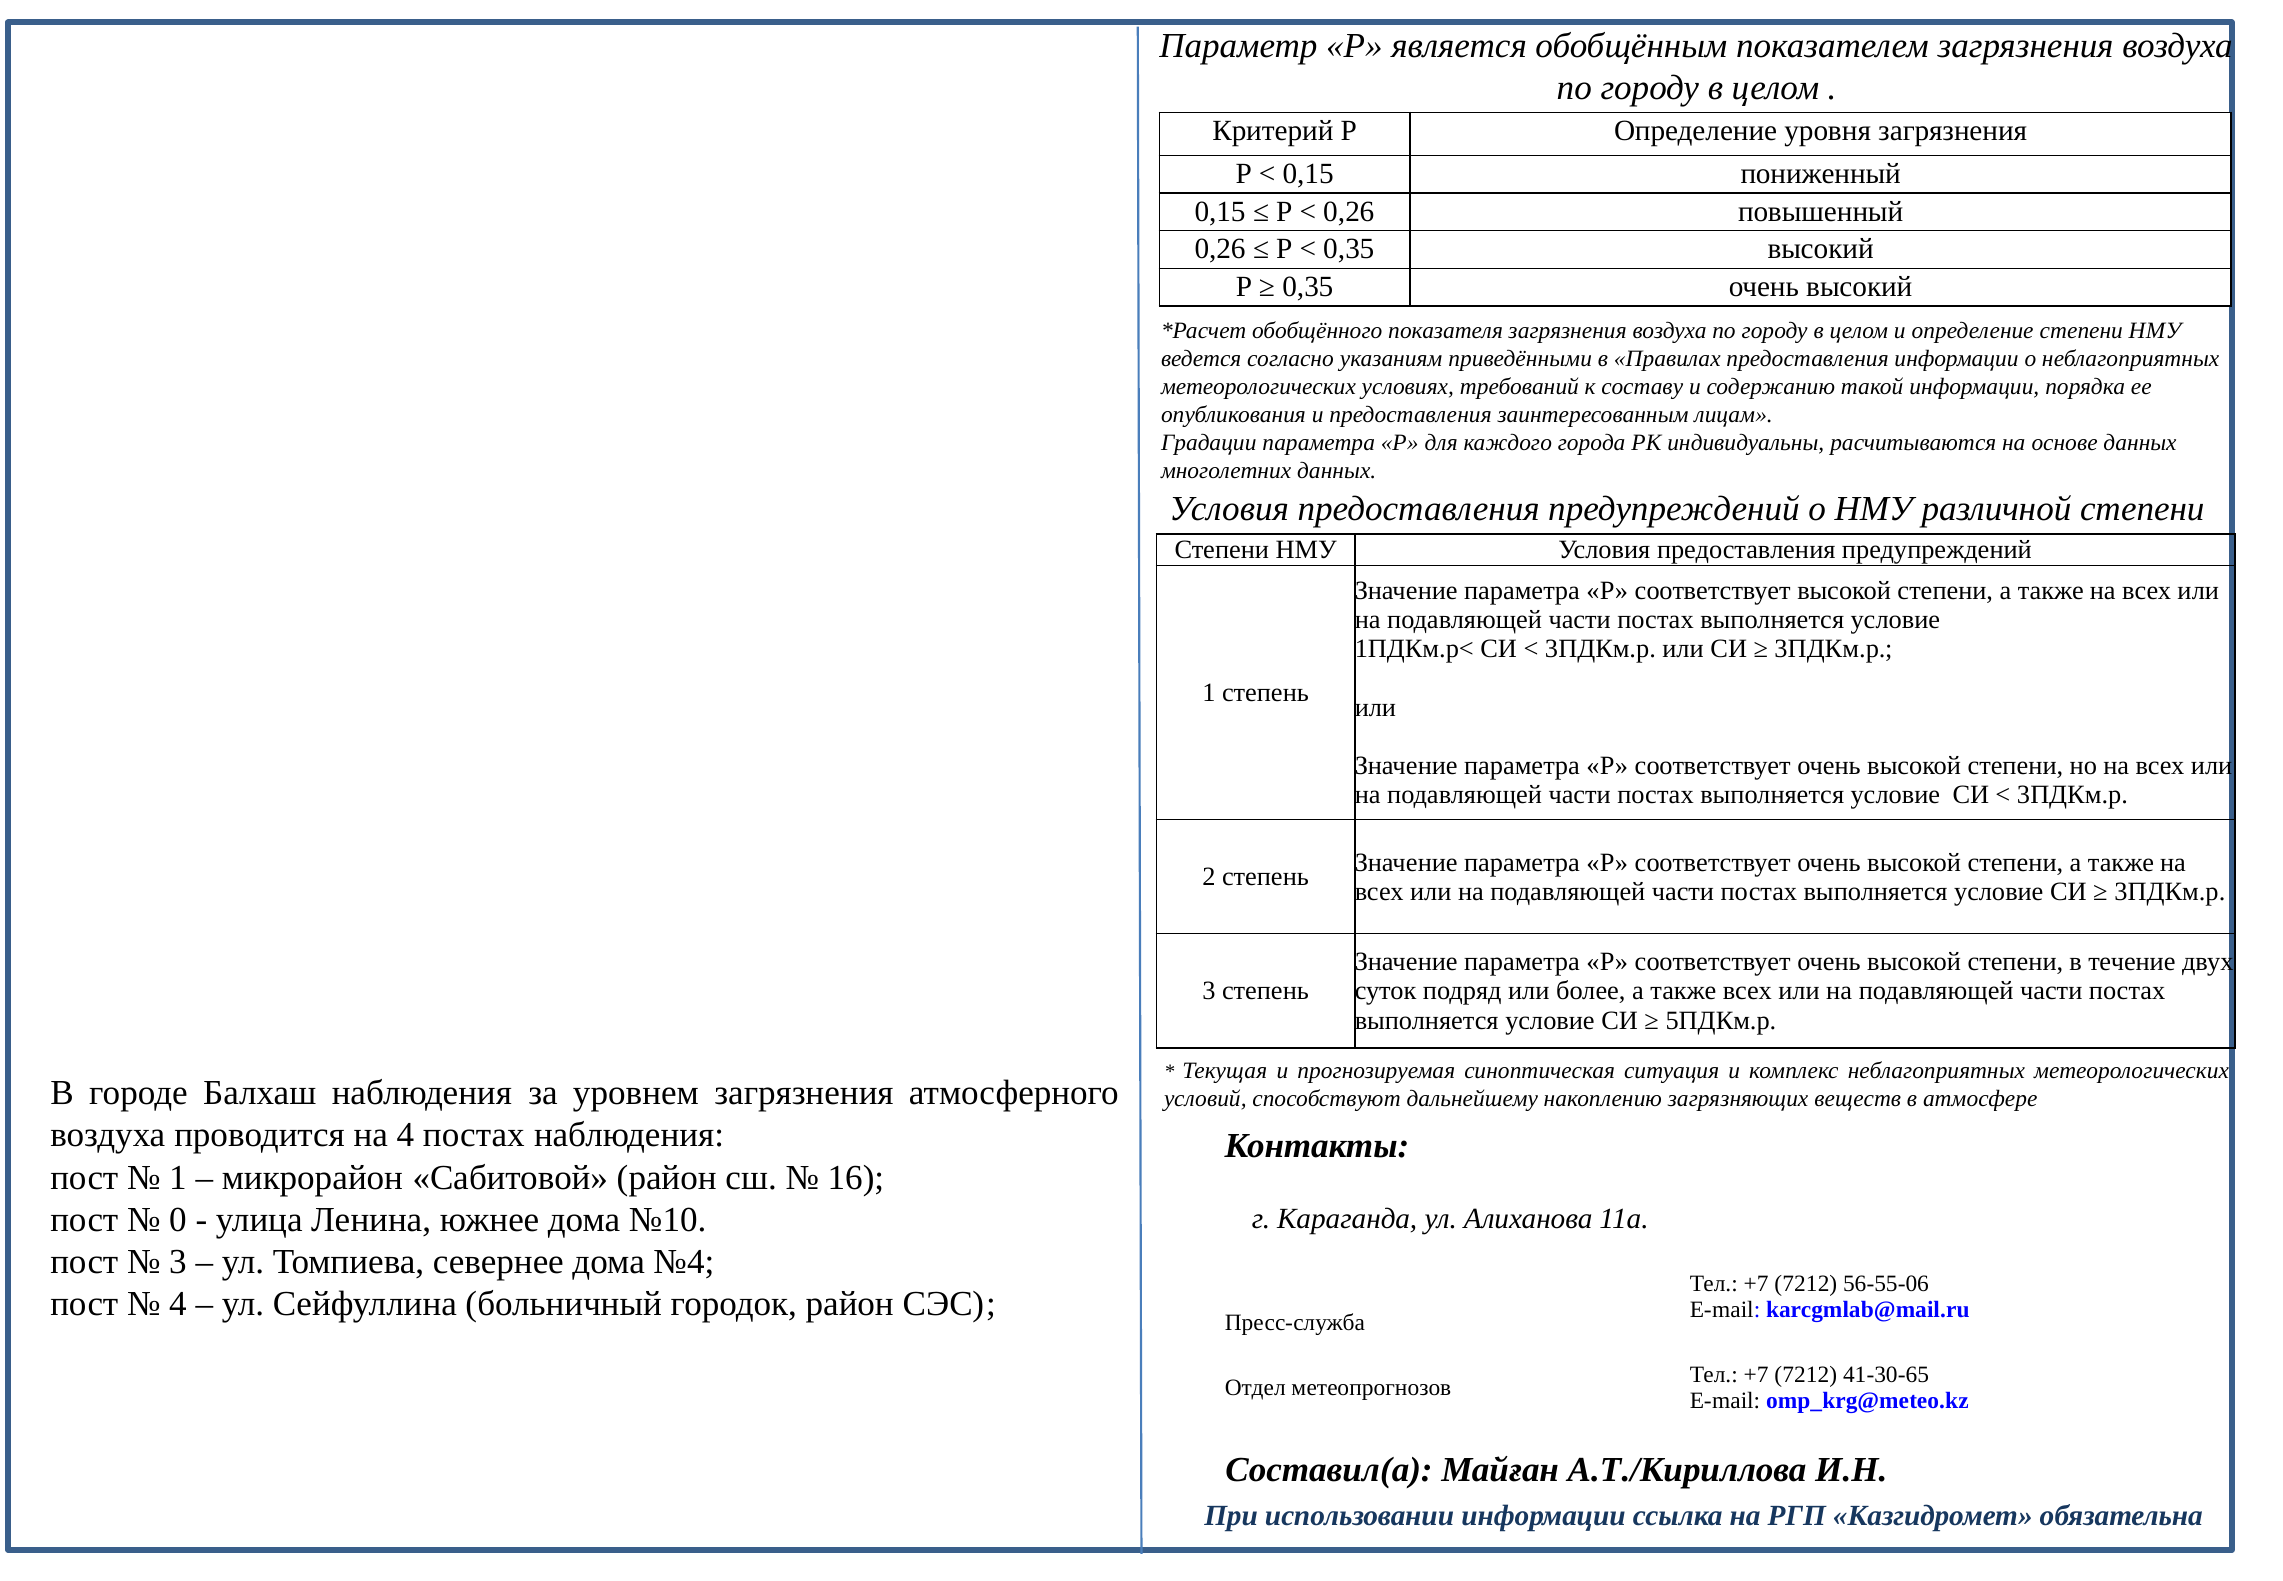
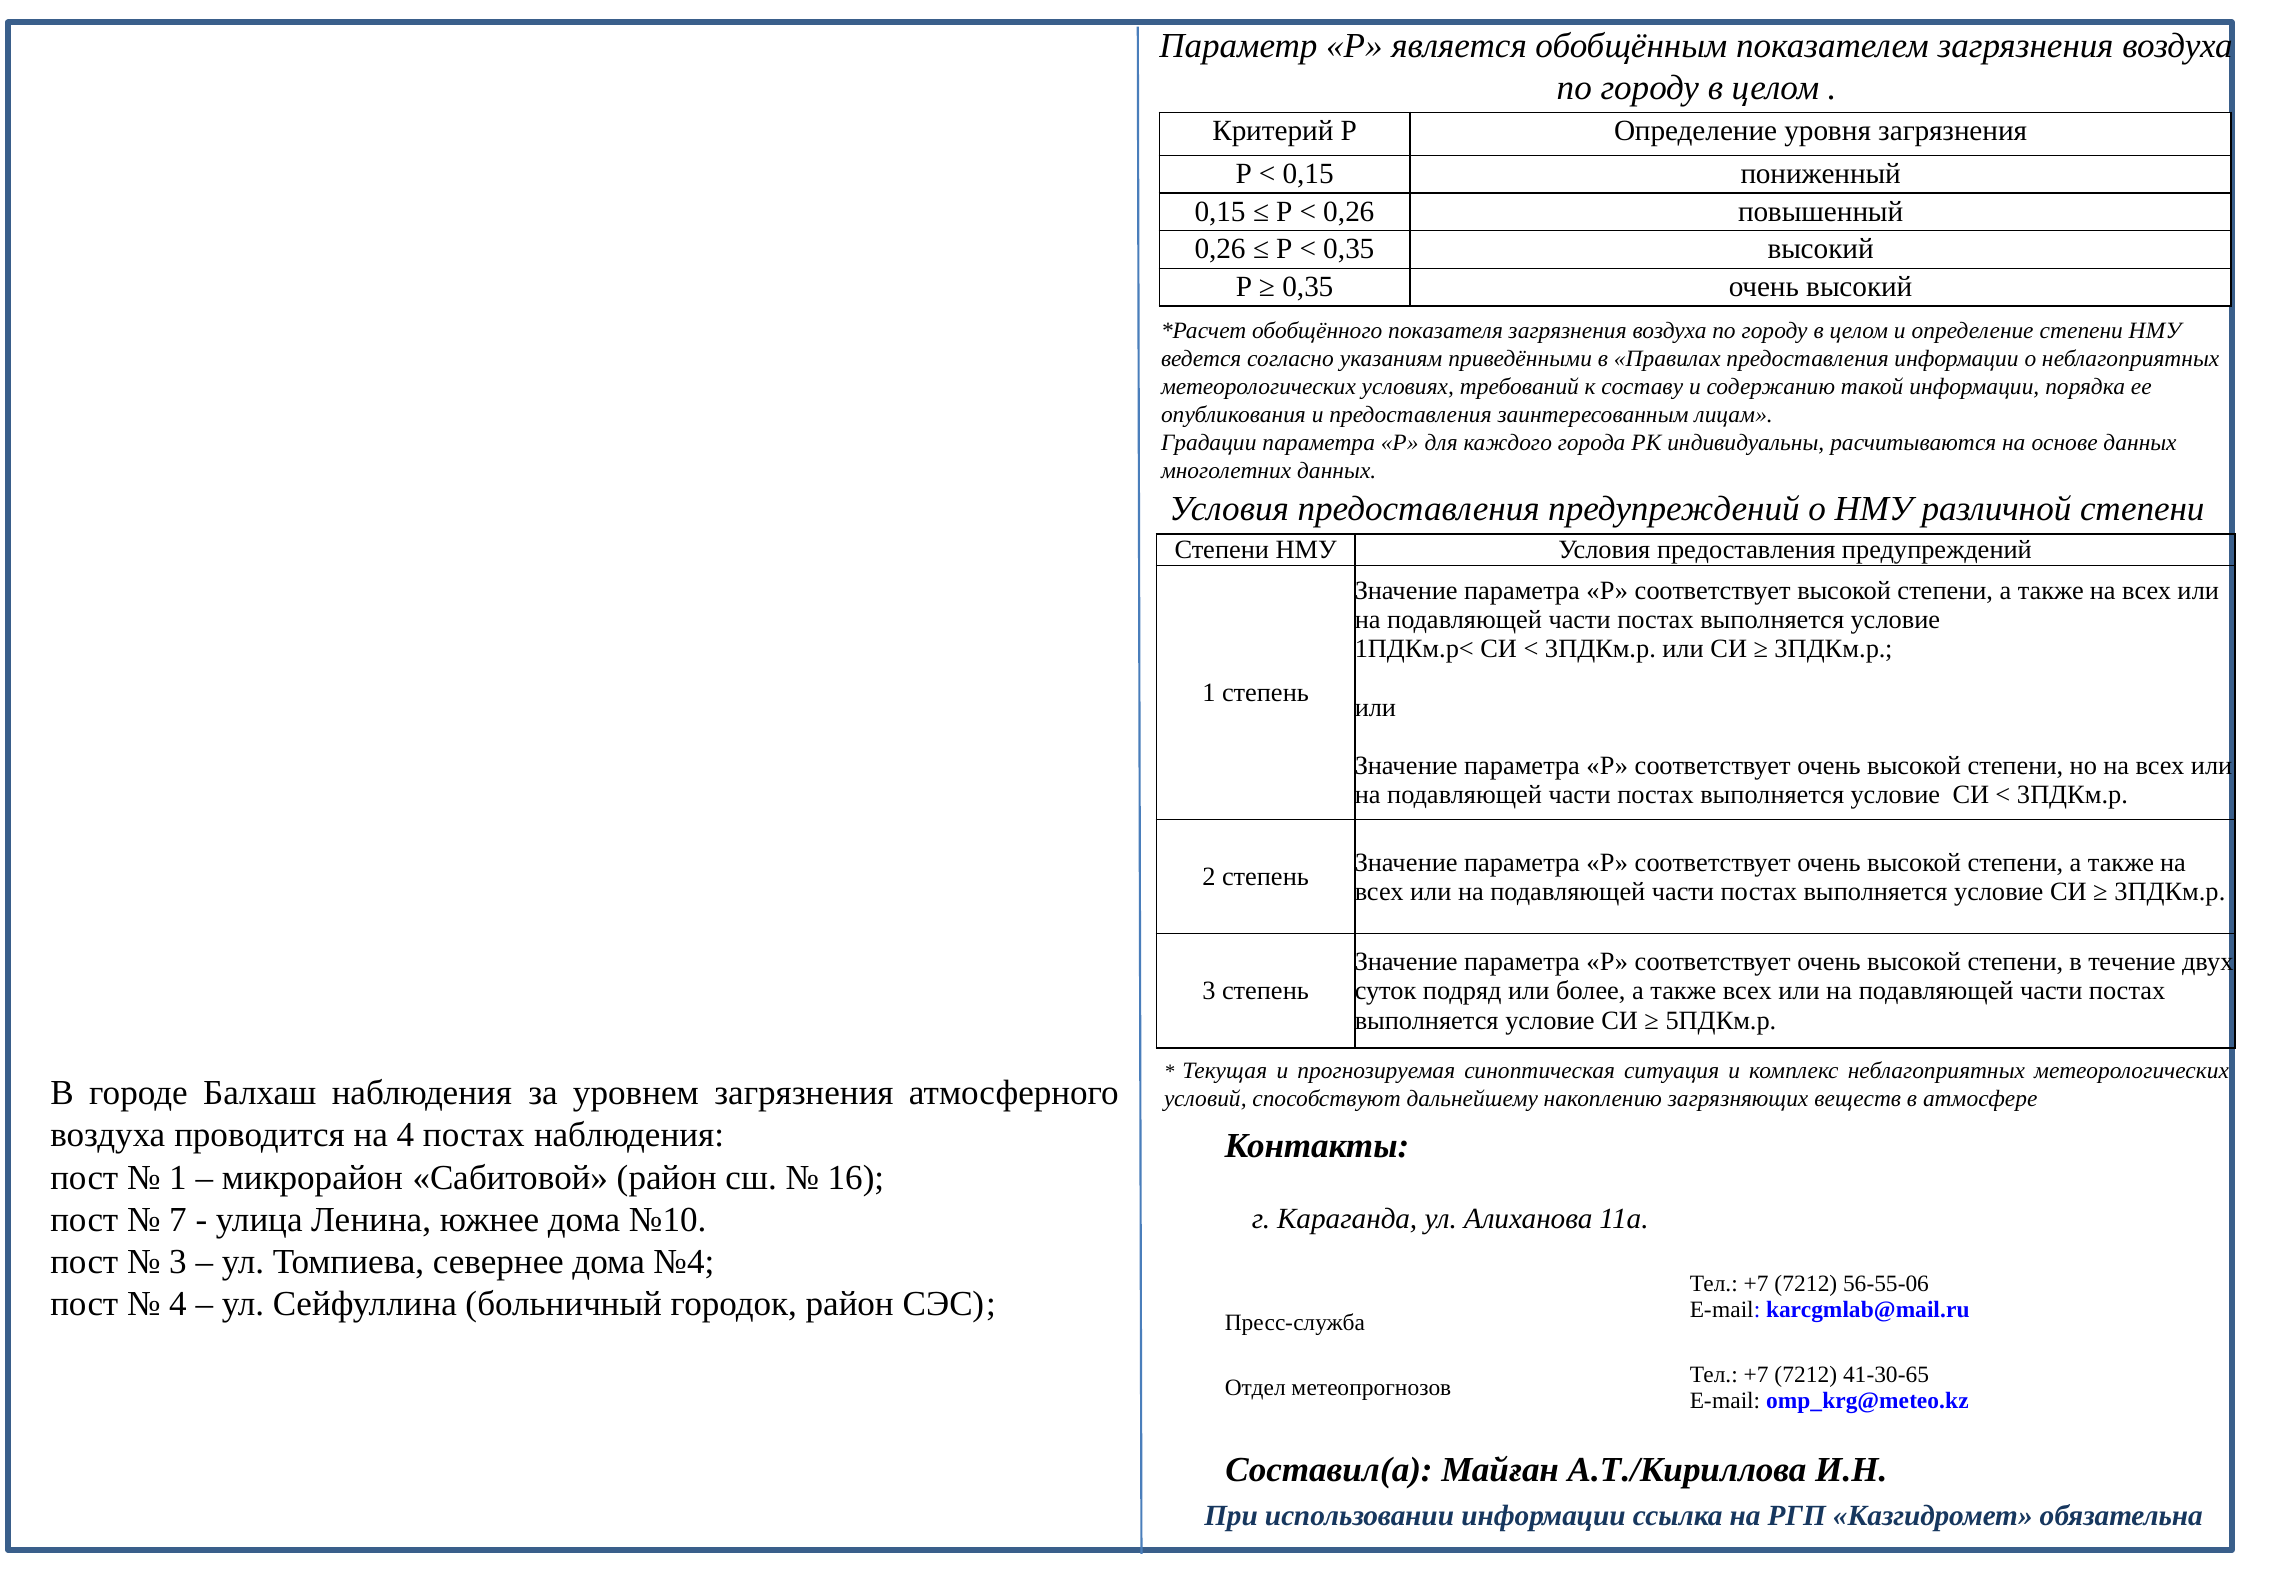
0: 0 -> 7 (178, 1219)
